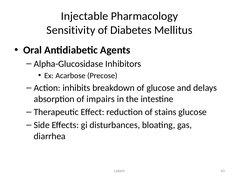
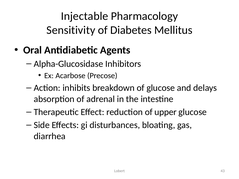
impairs: impairs -> adrenal (101, 99)
stains: stains -> upper (166, 112)
